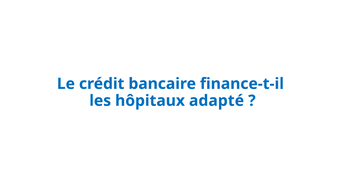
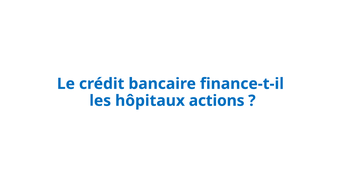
adapté: adapté -> actions (217, 101)
